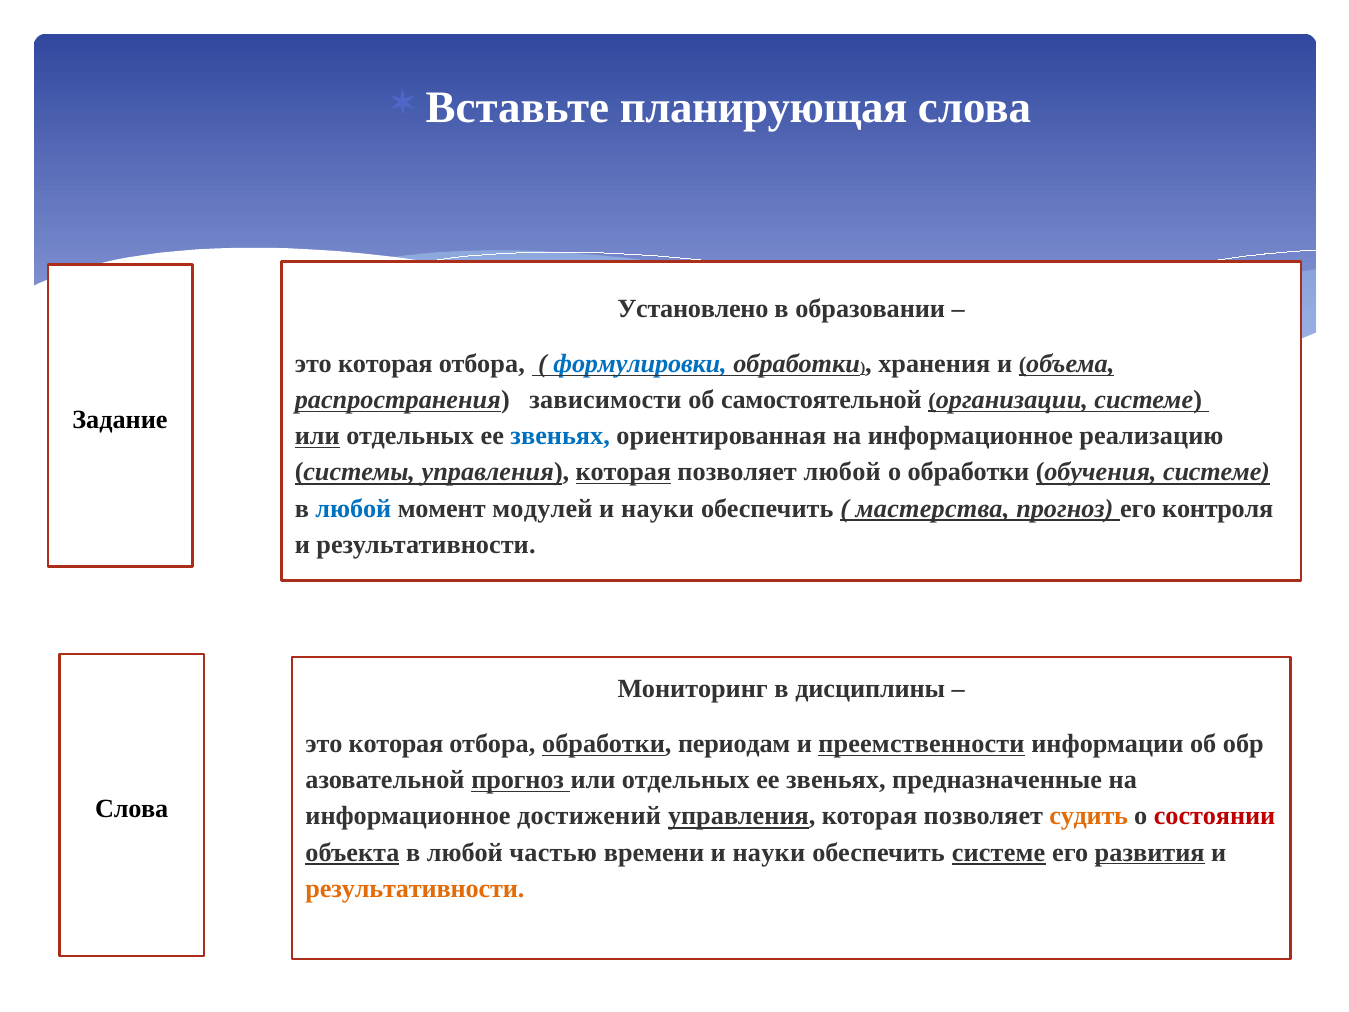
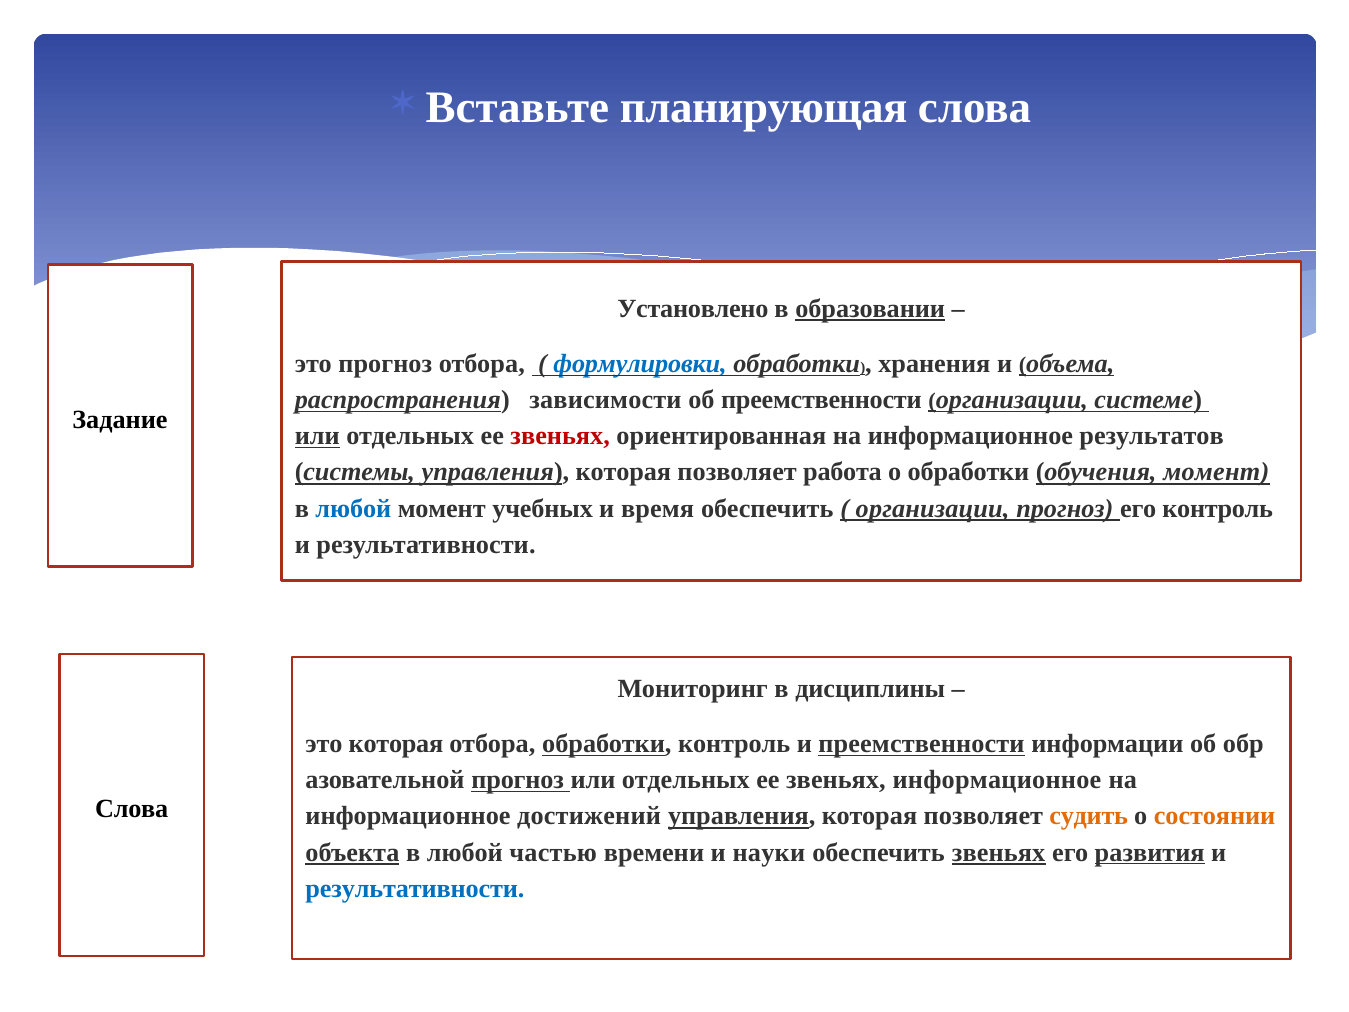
образовании underline: none -> present (870, 309)
которая: которая -> прогноз (385, 364)
об самостоятельной: самостоятельной -> преемственности (821, 400)
звеньях colour: blue -> red (560, 436)
реализацию: реализацию -> результатов (1152, 436)
которая underline: present -> none (623, 472)
позволяет любой: любой -> работа (843, 472)
обучения системе: системе -> момент (1216, 472)
модулей: модулей -> учебных (543, 508)
науки: науки -> время (658, 508)
мастерства: мастерства -> организации (933, 508)
его контроля: контроля -> контроль (1218, 508)
обработки периодам: периодам -> контроль (734, 744)
звеньях предназначенные: предназначенные -> информационное (997, 780)
состоянии colour: red -> orange (1215, 816)
обеспечить системе: системе -> звеньях (999, 852)
результативности colour: orange -> blue (415, 888)
